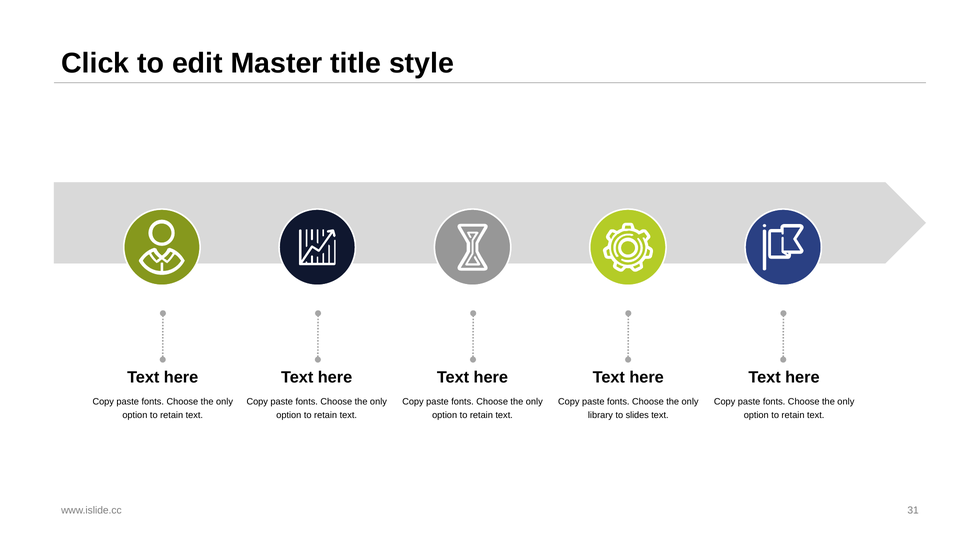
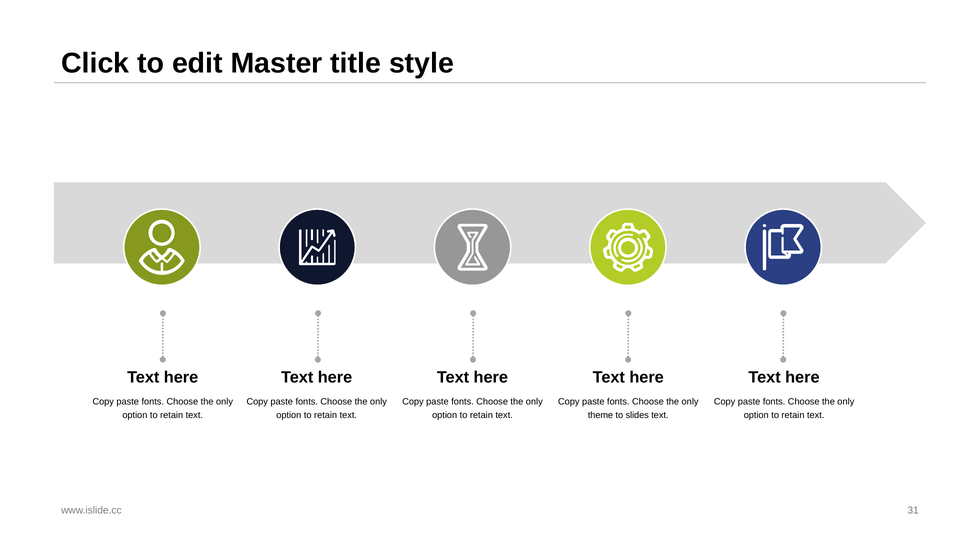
library: library -> theme (600, 415)
